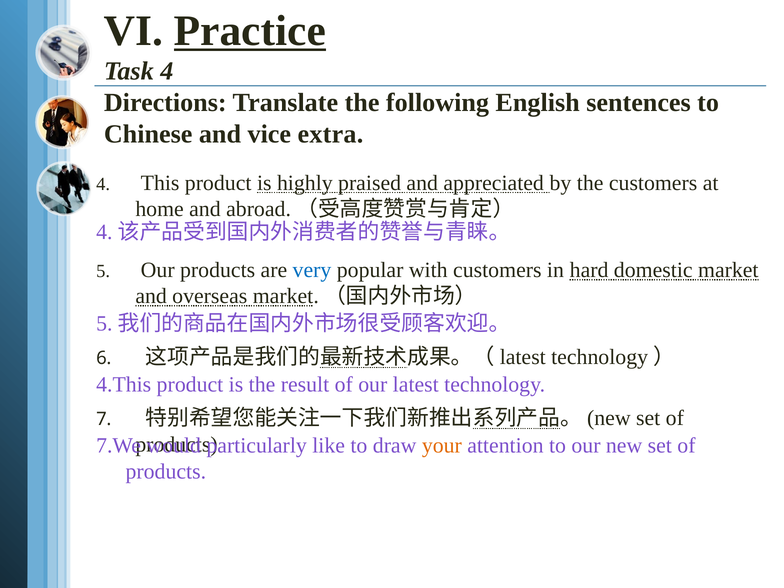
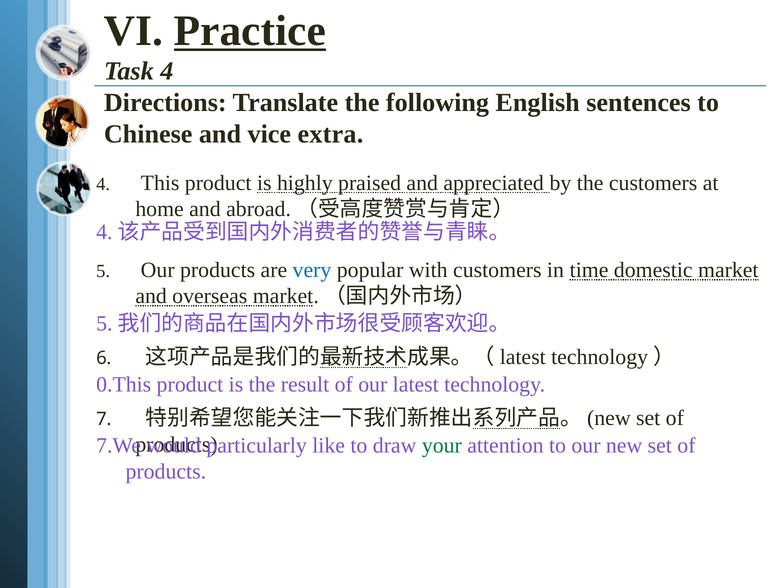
hard: hard -> time (589, 270)
4.This: 4.This -> 0.This (124, 385)
your colour: orange -> green (442, 446)
